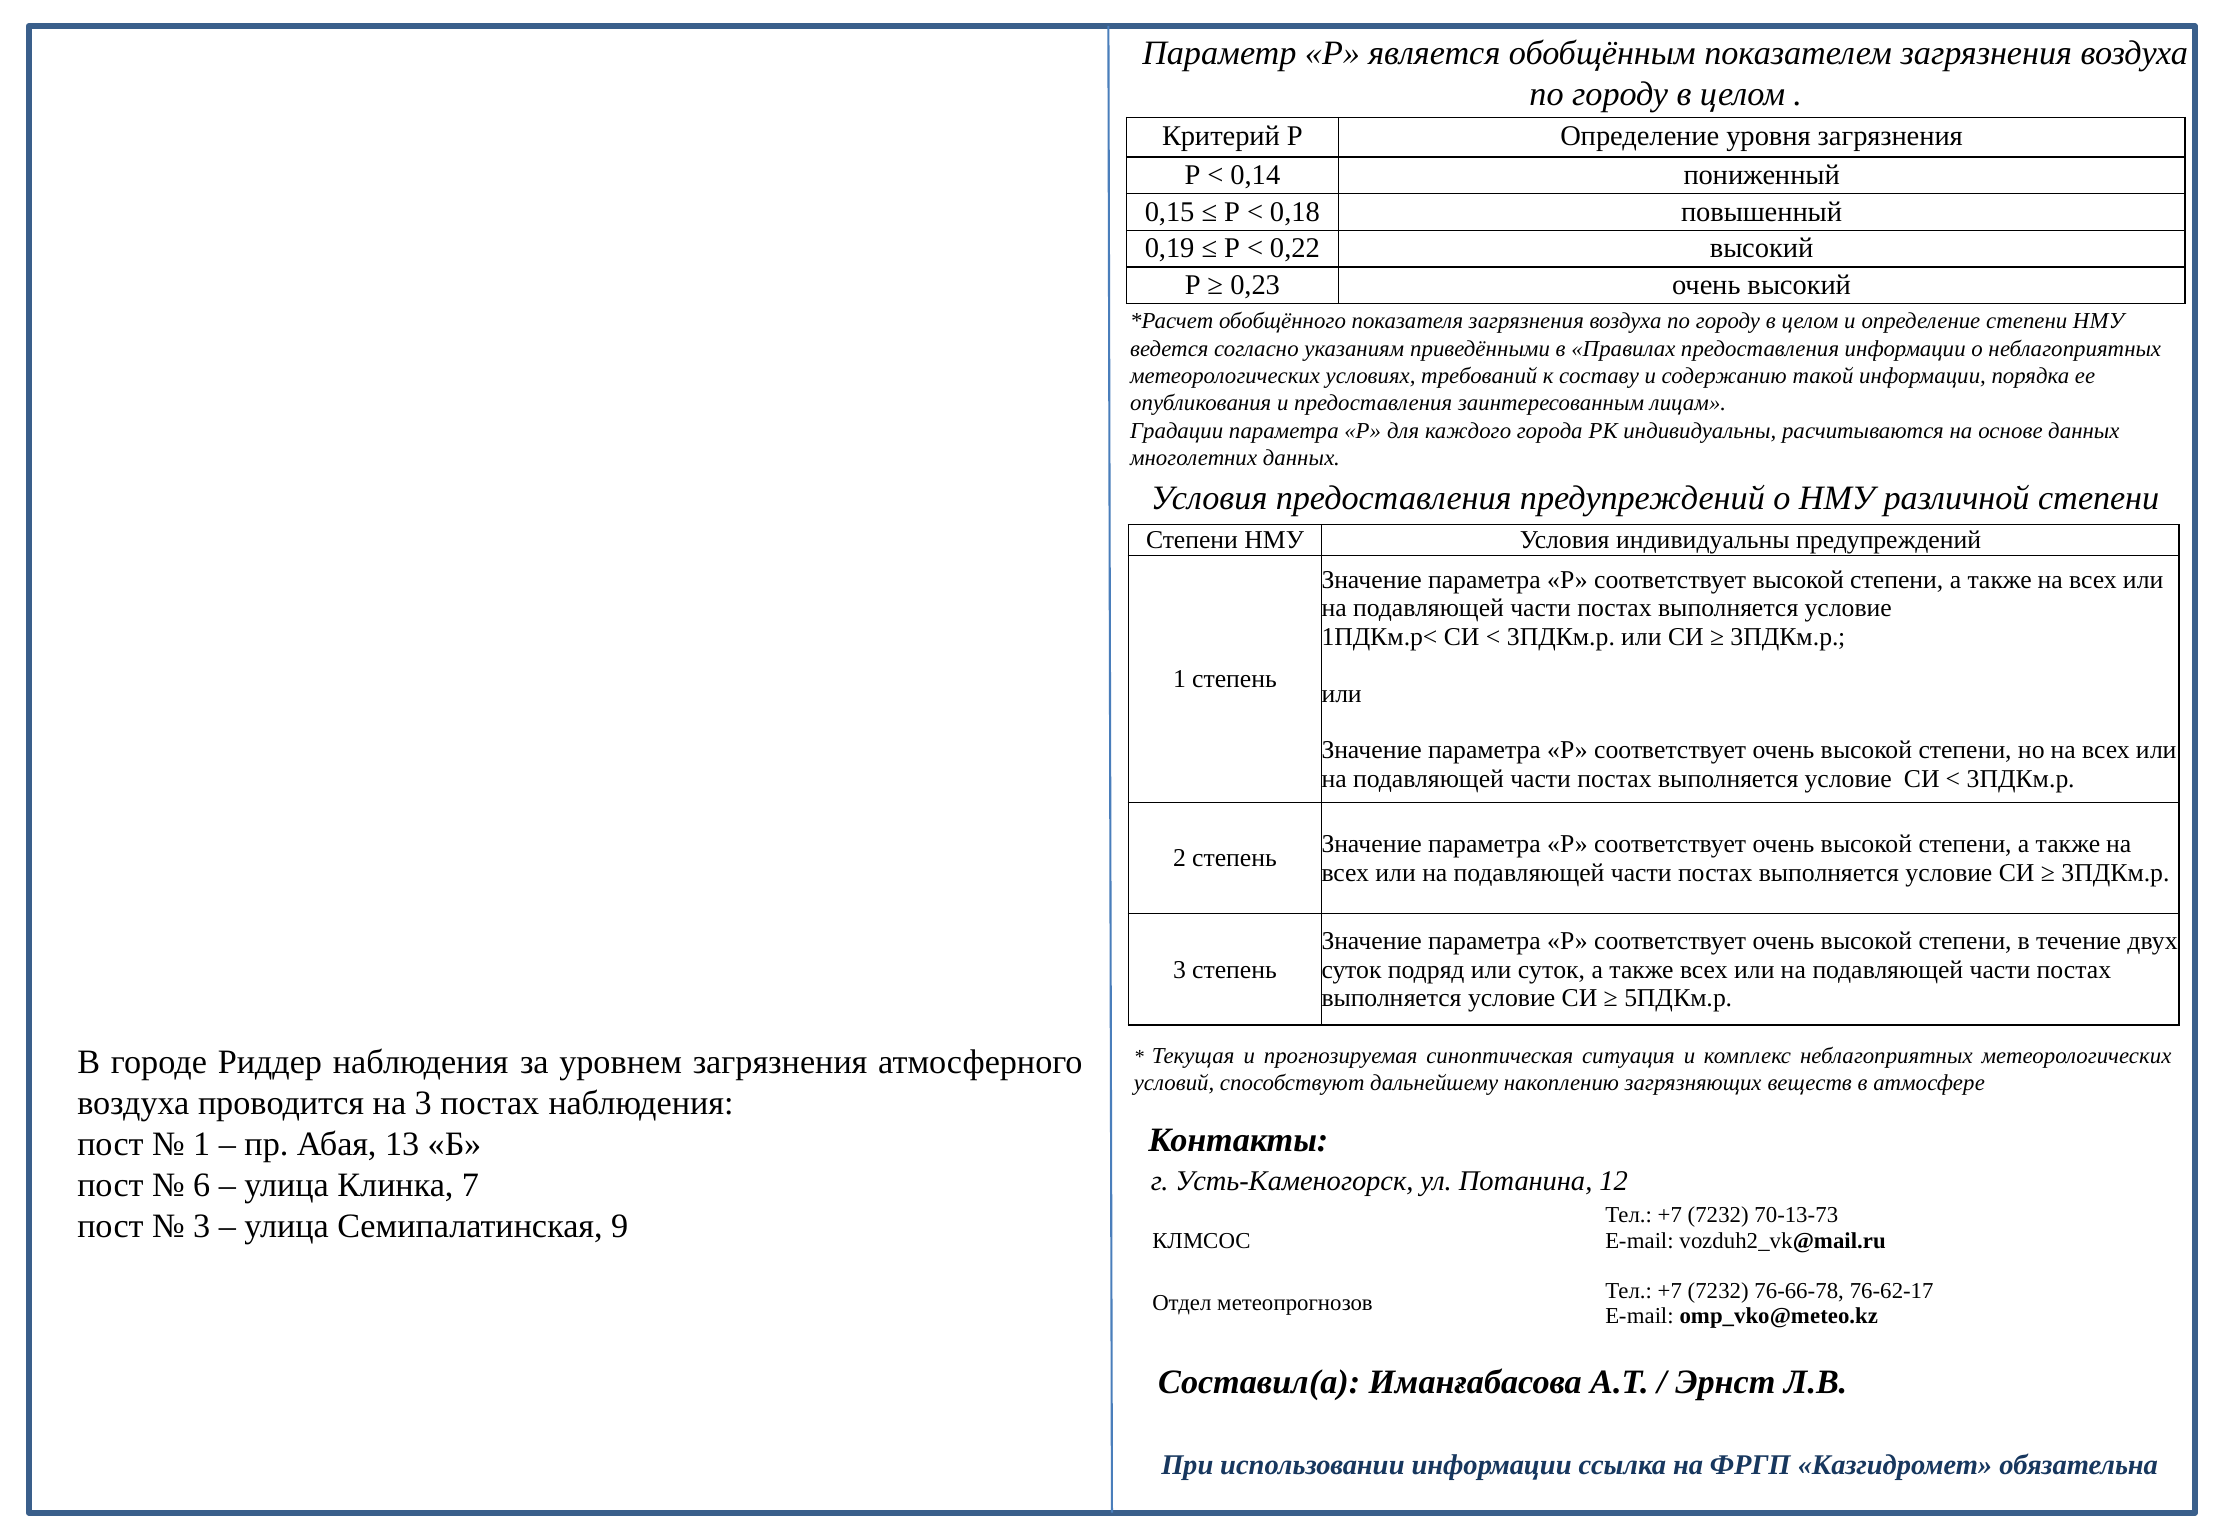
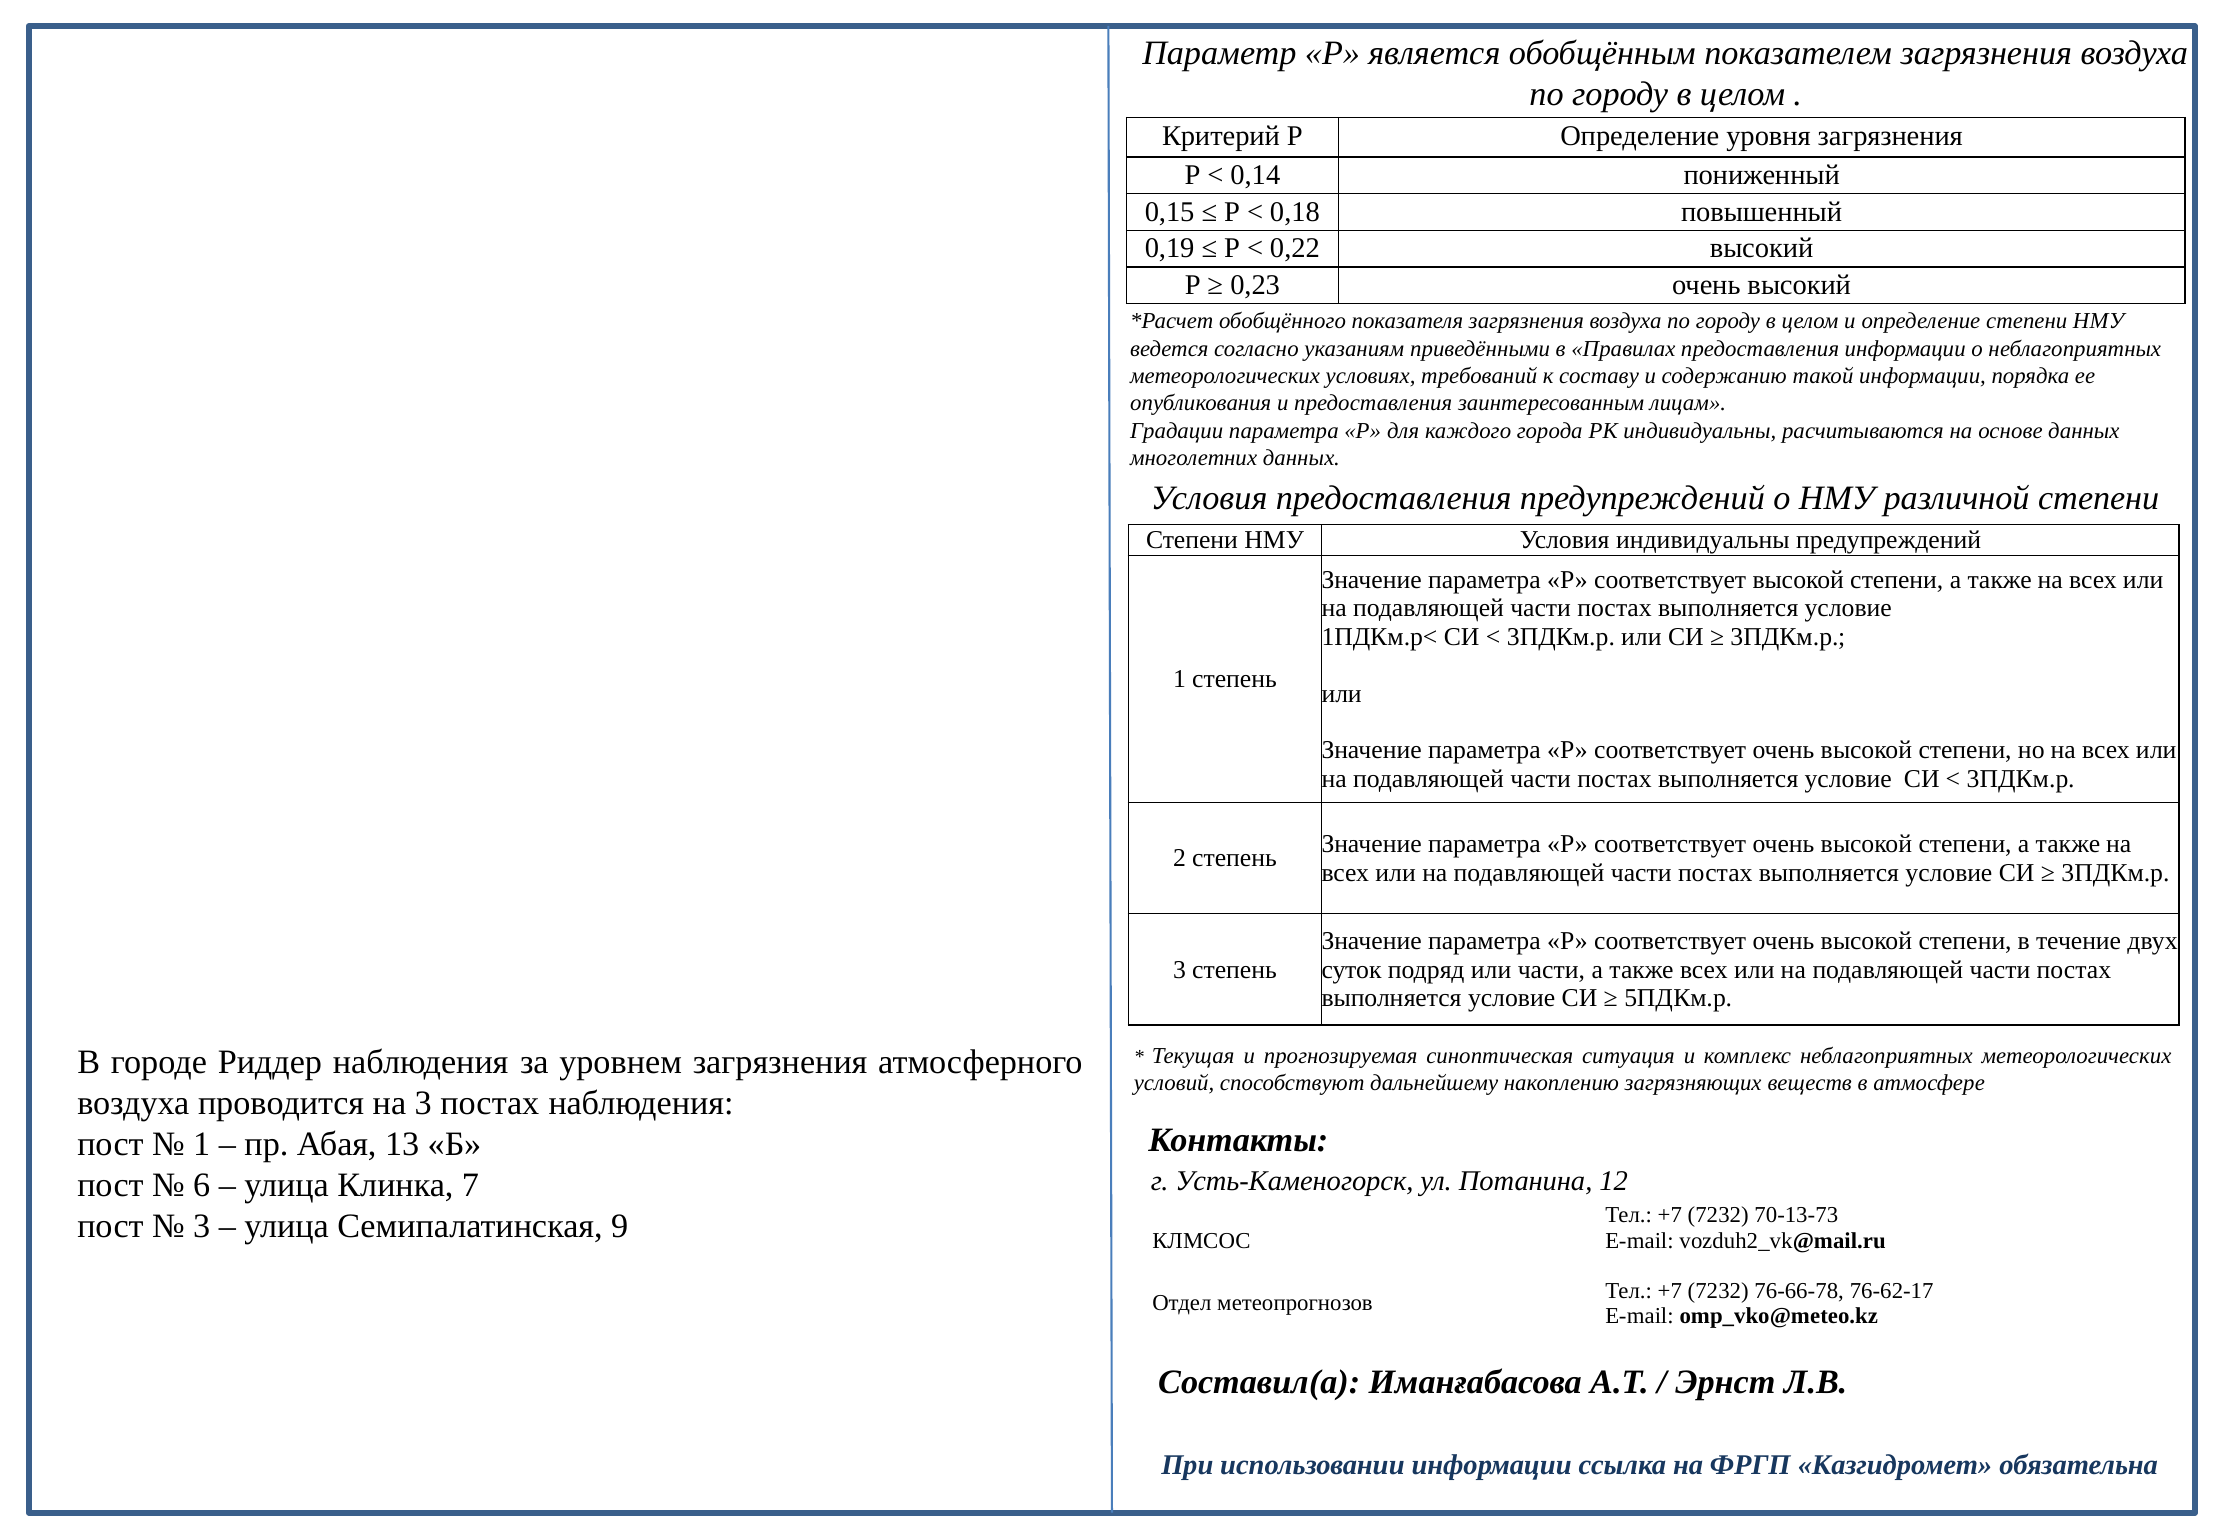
или суток: суток -> части (1551, 970)
